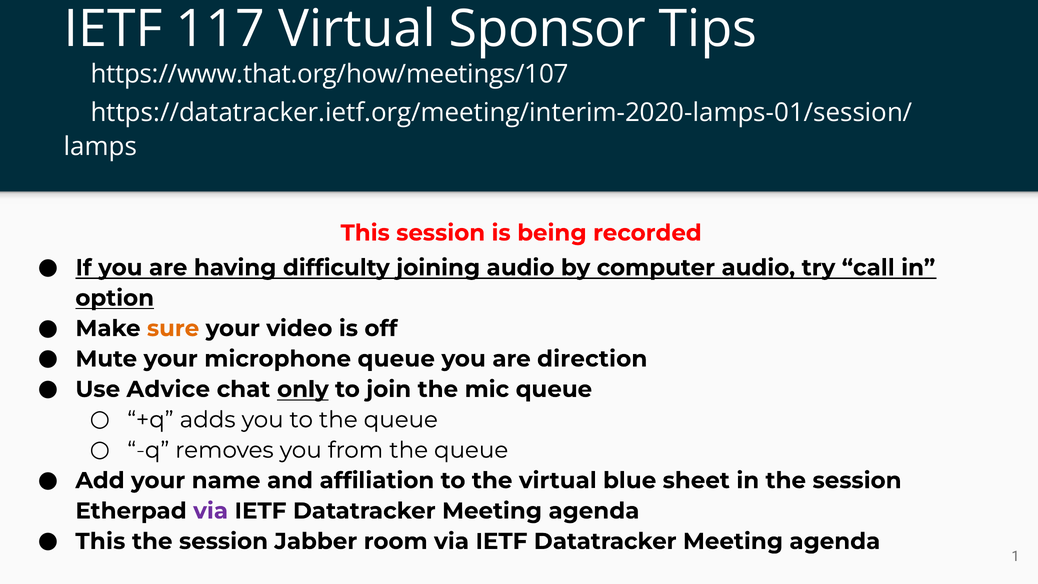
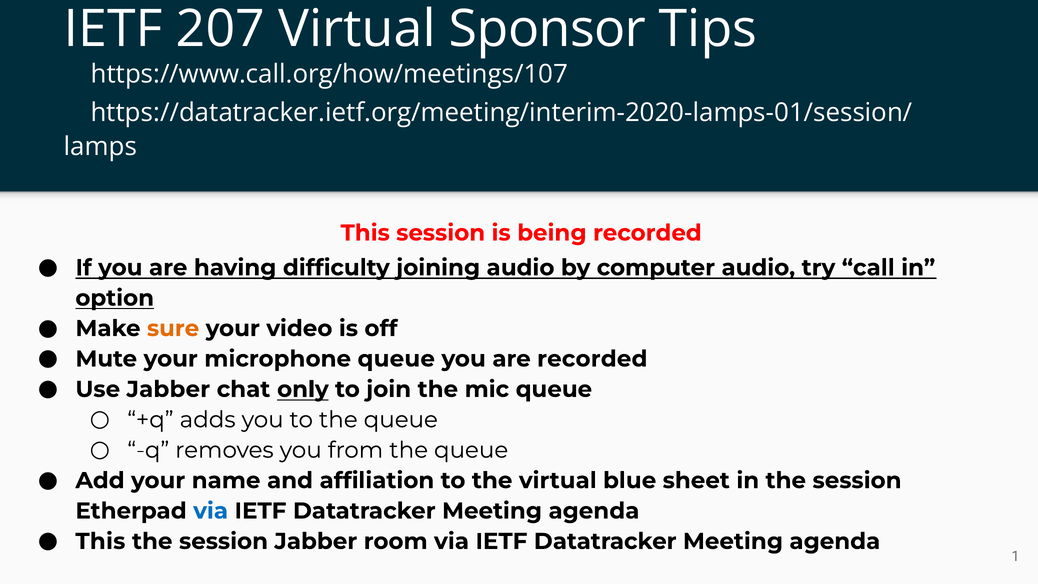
117: 117 -> 207 (220, 29)
https://www.that.org/how/meetings/107: https://www.that.org/how/meetings/107 -> https://www.call.org/how/meetings/107 (329, 74)
are direction: direction -> recorded (592, 359)
Use Advice: Advice -> Jabber (168, 389)
via colour: purple -> blue (211, 511)
